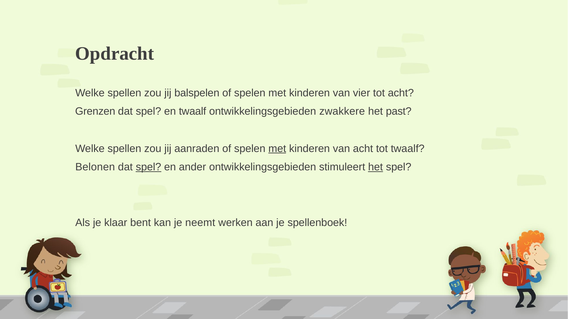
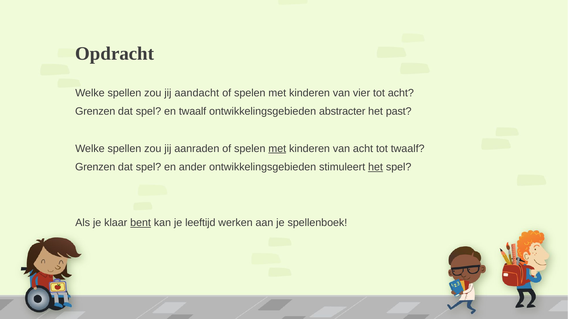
balspelen: balspelen -> aandacht (197, 93)
zwakkere: zwakkere -> abstracter (342, 112)
Belonen: Belonen -> Grenzen (95, 167)
spel underline: present -> none (148, 167)
bent underline: none -> present (141, 223)
neemt: neemt -> leeftijd (200, 223)
